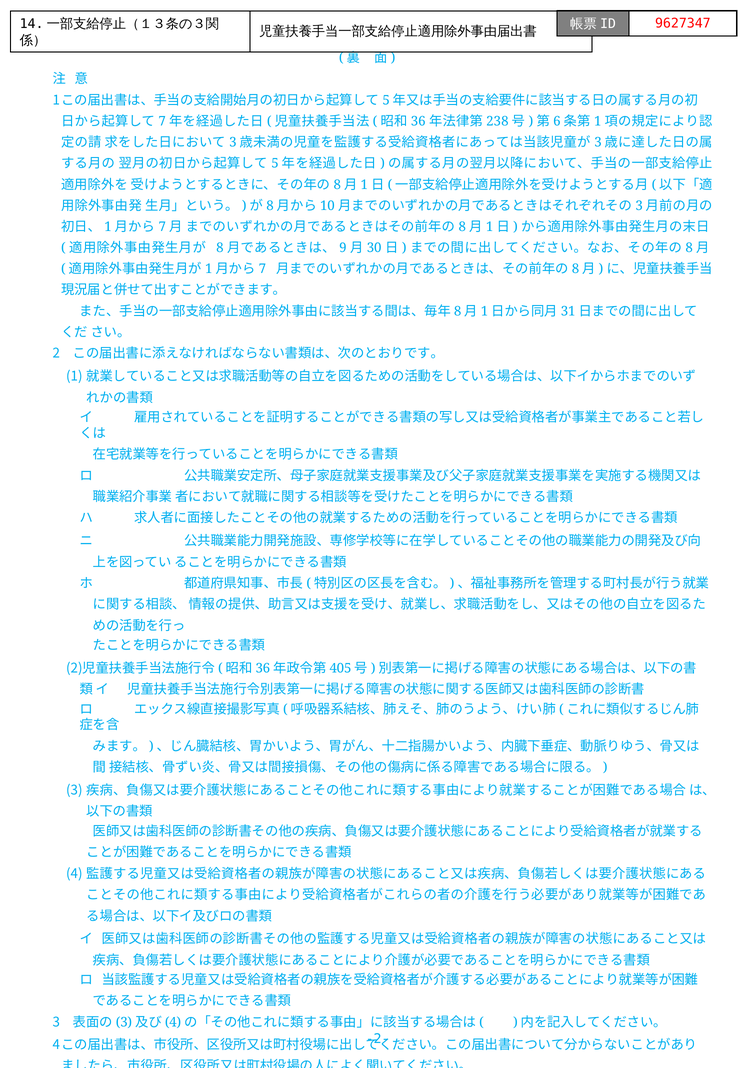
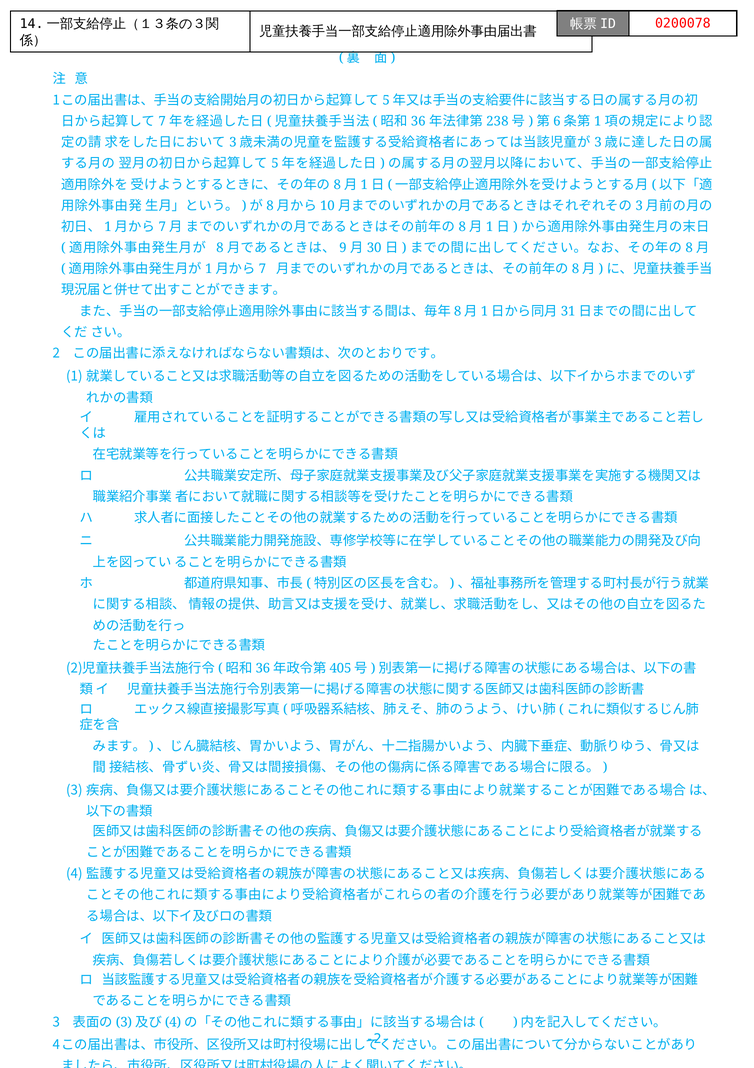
9627347: 9627347 -> 0200078 (683, 23)
